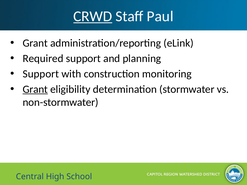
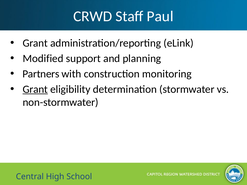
CRWD underline: present -> none (93, 16)
Required: Required -> Modified (43, 59)
Support: Support -> Partners (41, 74)
